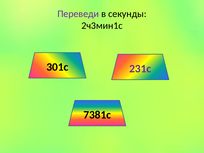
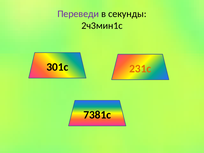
231с colour: purple -> orange (140, 69)
